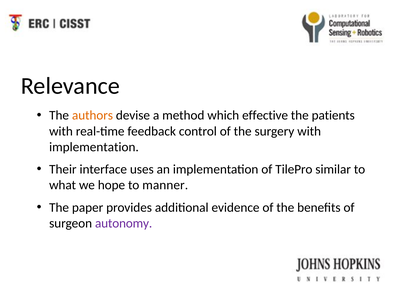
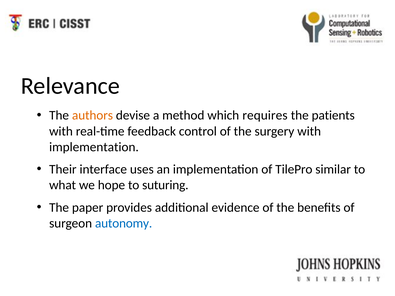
effective: effective -> requires (265, 115)
manner: manner -> suturing (165, 185)
autonomy colour: purple -> blue (124, 223)
